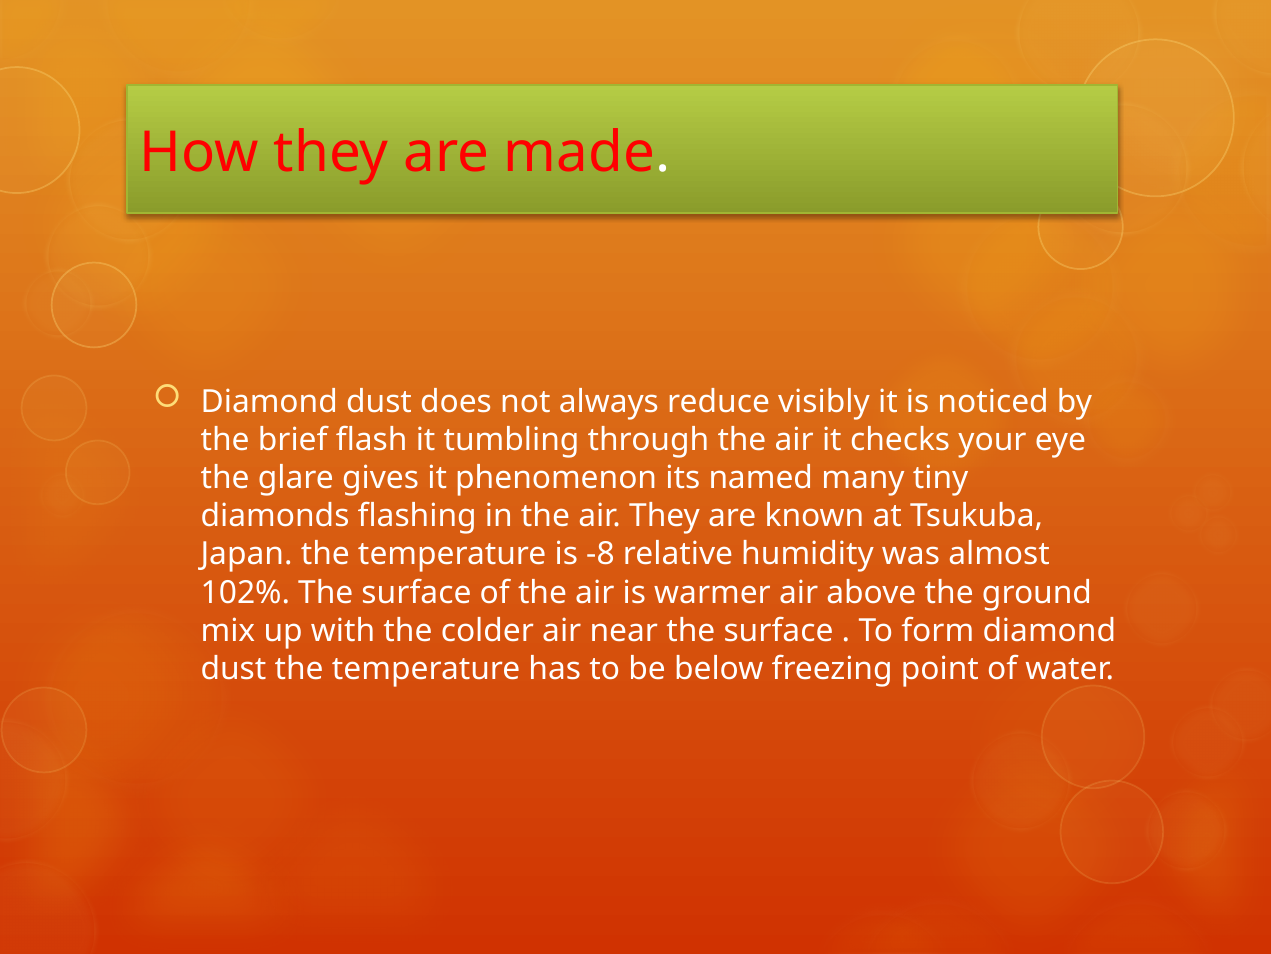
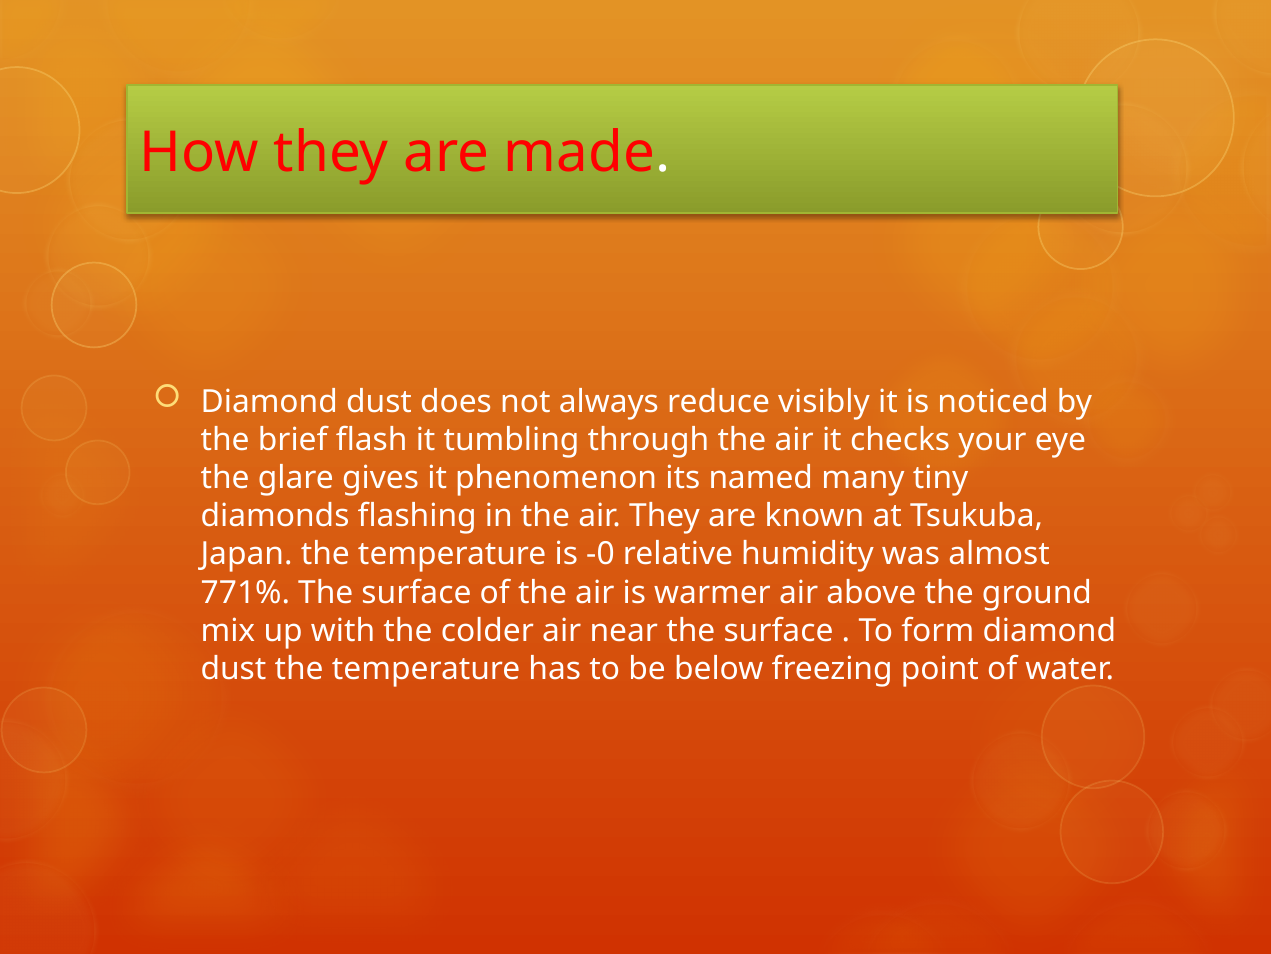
-8: -8 -> -0 (600, 554)
102%: 102% -> 771% (245, 592)
